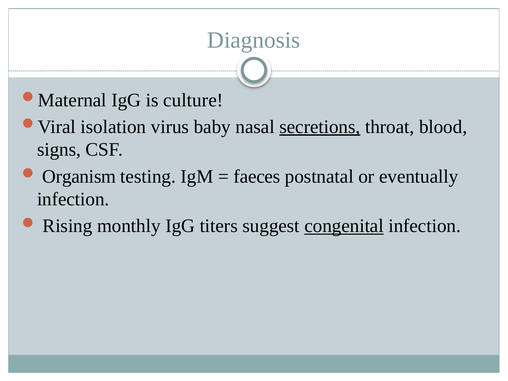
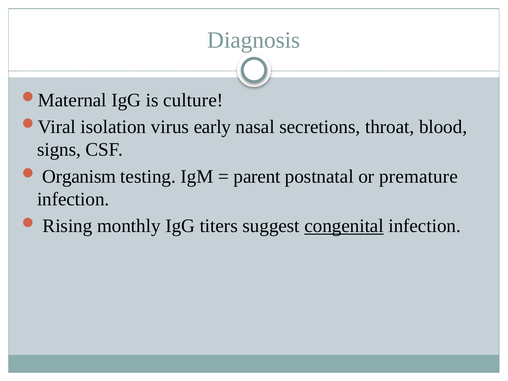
baby: baby -> early (212, 127)
secretions underline: present -> none (320, 127)
faeces: faeces -> parent (257, 176)
eventually: eventually -> premature (419, 176)
